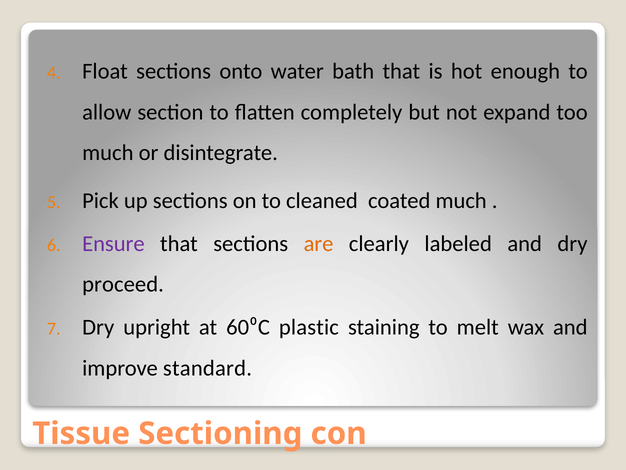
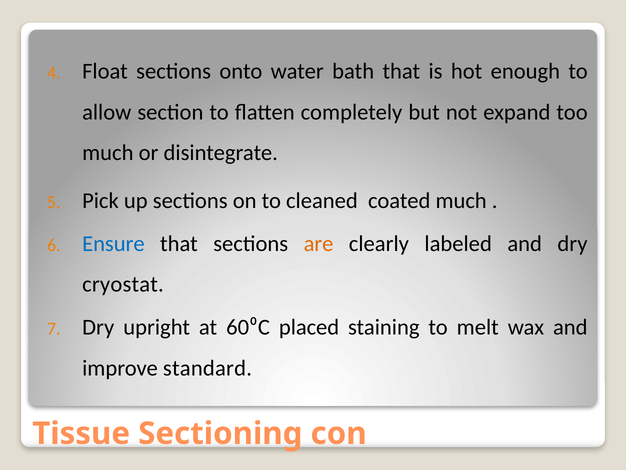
Ensure colour: purple -> blue (113, 243)
proceed: proceed -> cryostat (123, 284)
plastic: plastic -> placed (309, 327)
